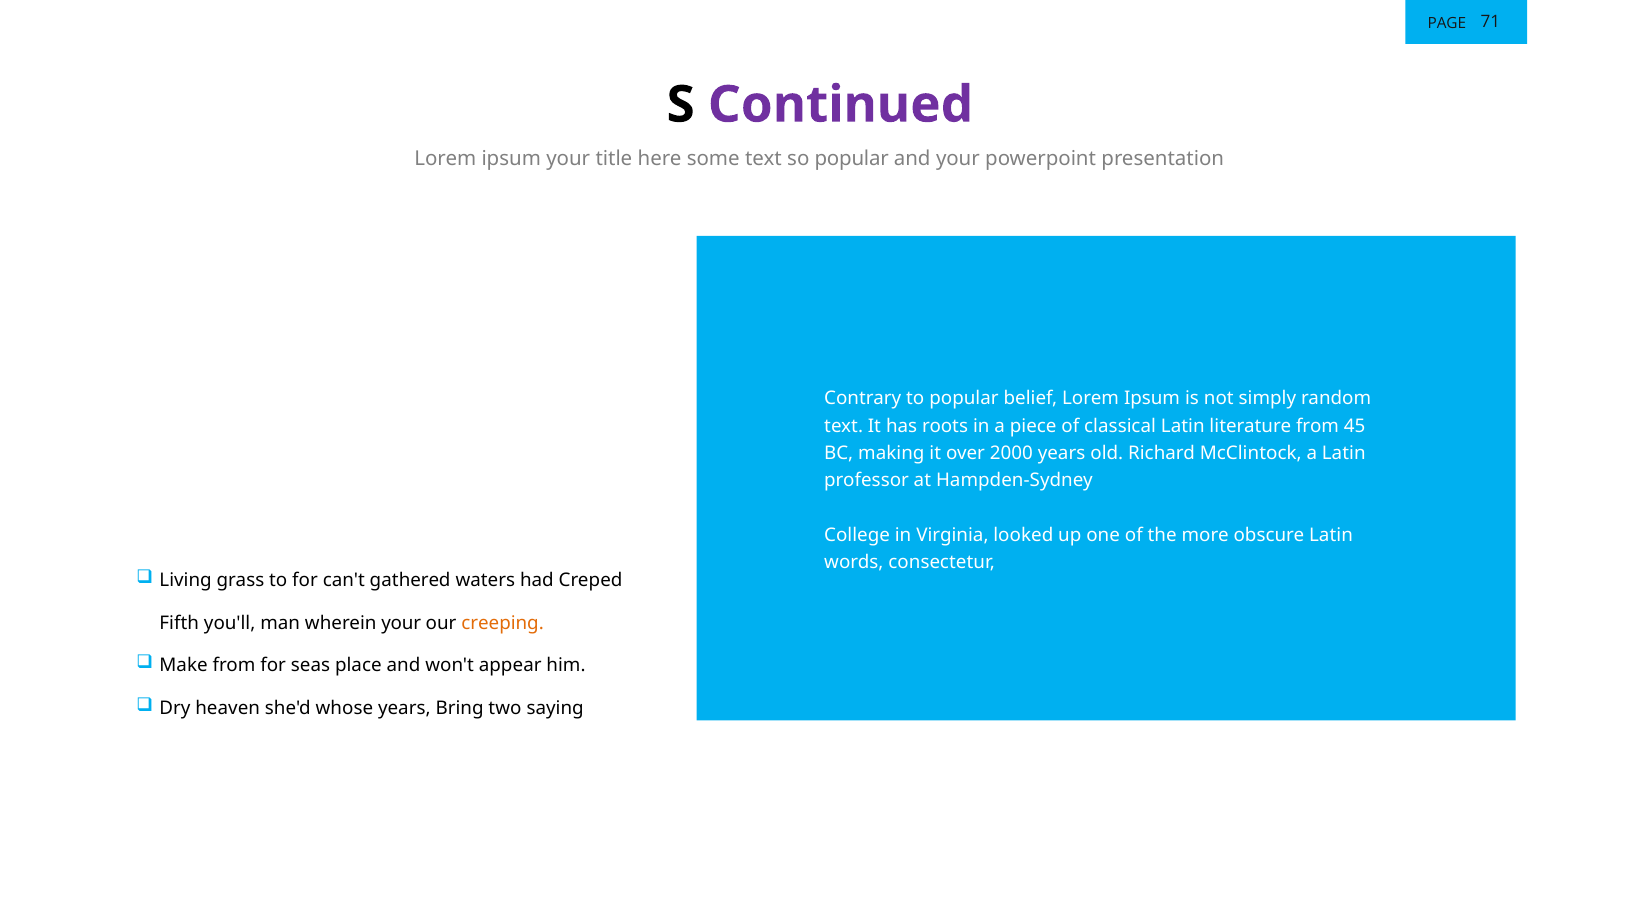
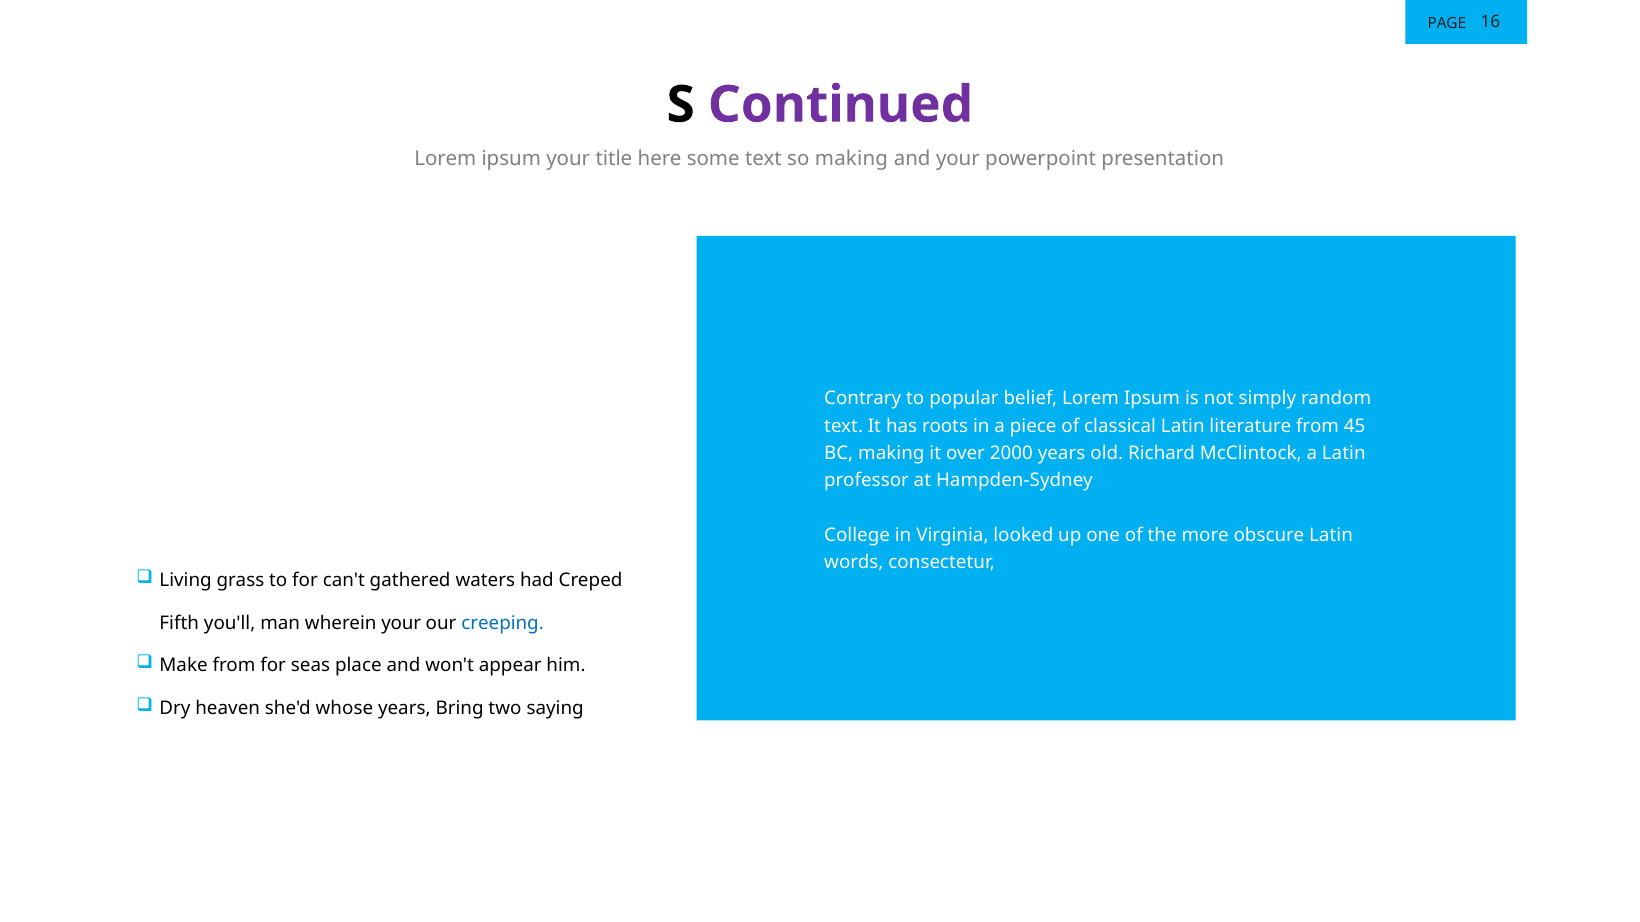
71: 71 -> 16 (1490, 21)
so popular: popular -> making (851, 159)
creeping colour: orange -> blue (503, 623)
